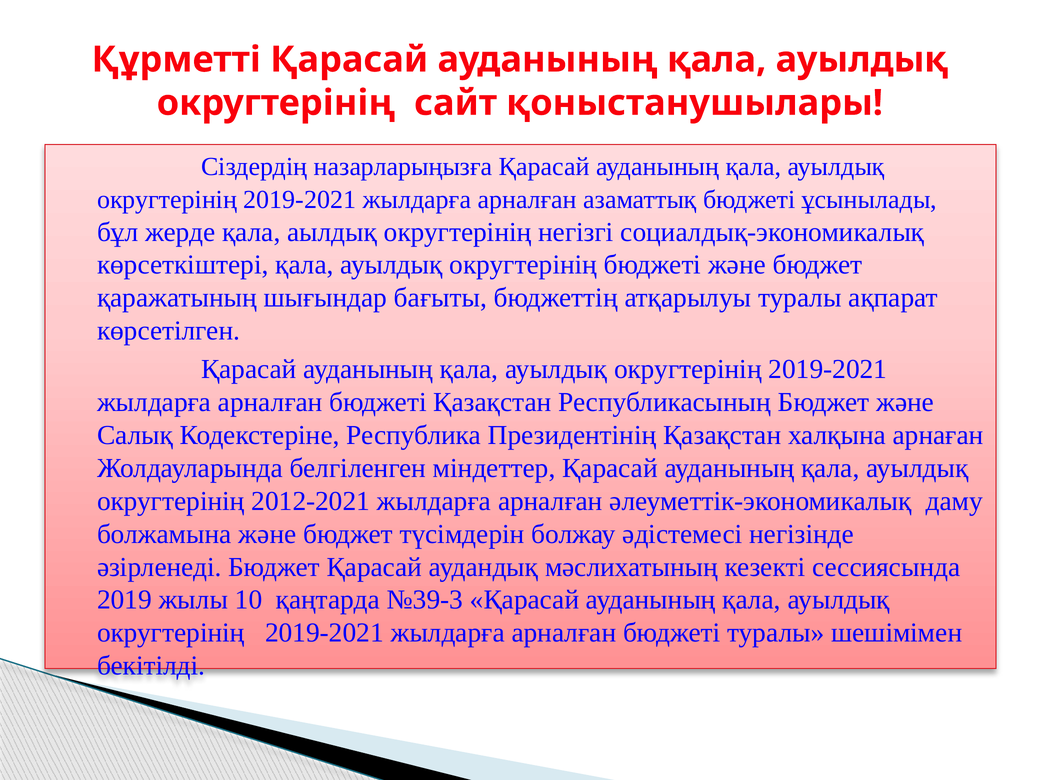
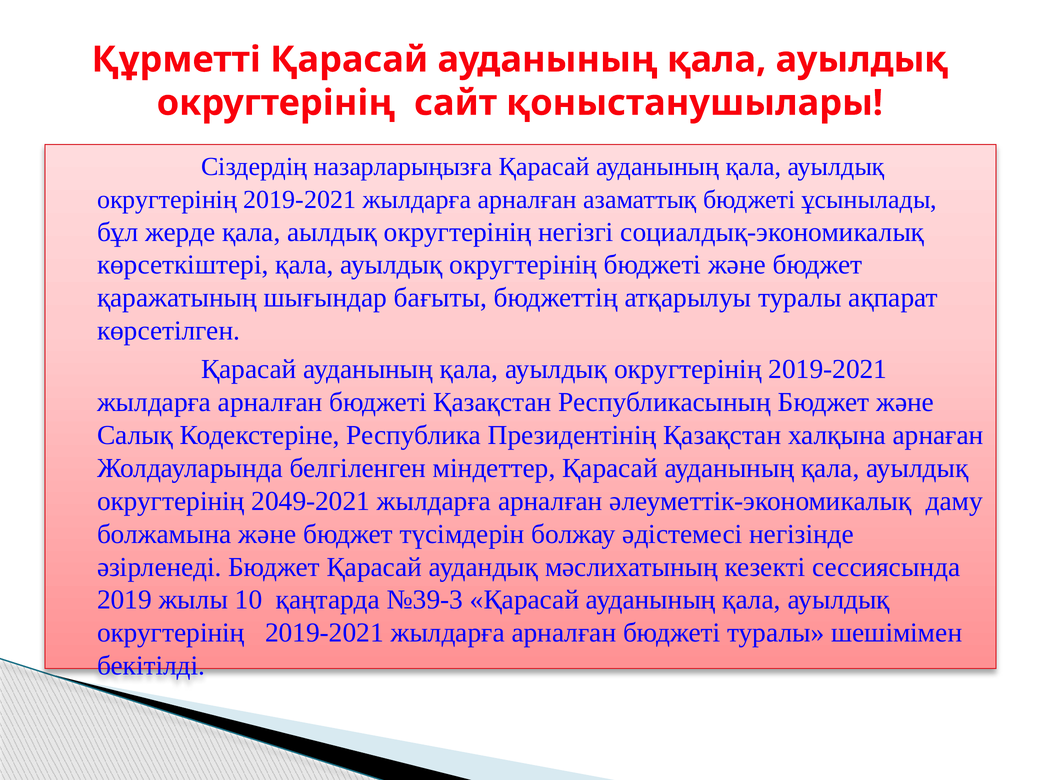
2012-2021: 2012-2021 -> 2049-2021 (311, 502)
